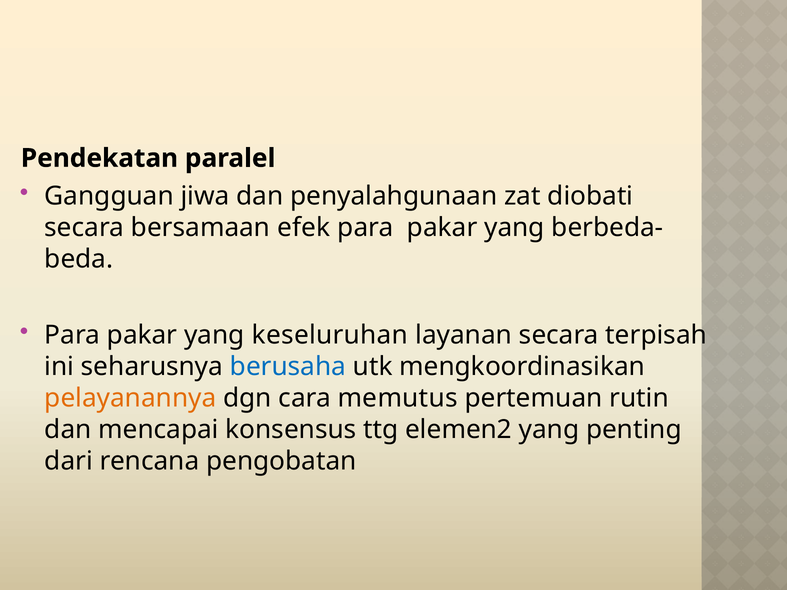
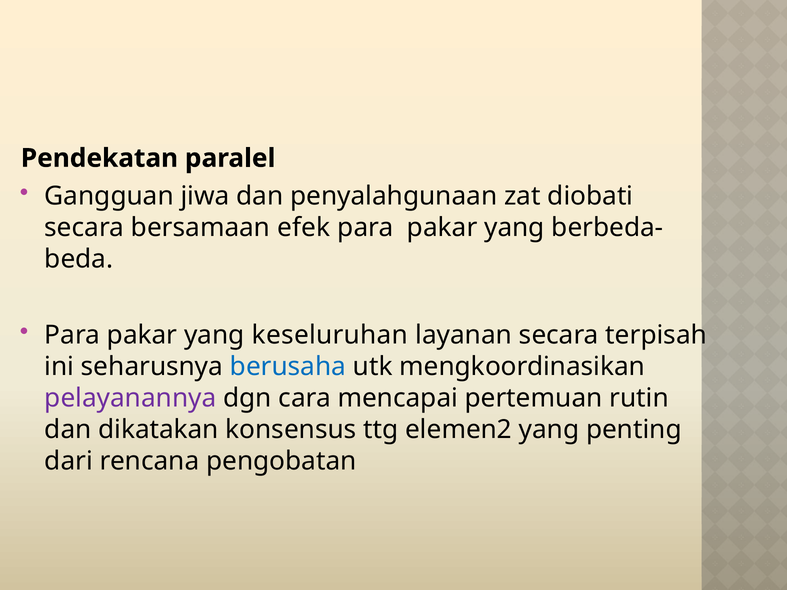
pelayanannya colour: orange -> purple (130, 398)
memutus: memutus -> mencapai (398, 398)
mencapai: mencapai -> dikatakan (158, 430)
